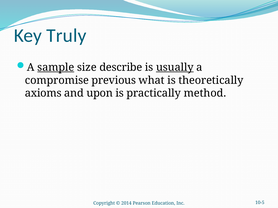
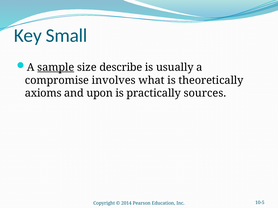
Truly: Truly -> Small (67, 36)
usually underline: present -> none (175, 67)
previous: previous -> involves (114, 80)
method: method -> sources (205, 93)
